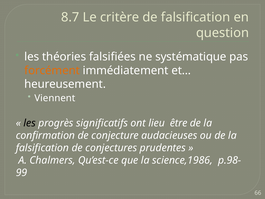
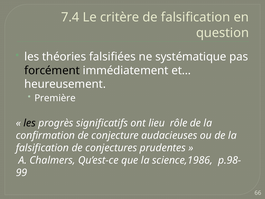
8.7: 8.7 -> 7.4 (70, 17)
forcément colour: orange -> black (52, 70)
Viennent: Viennent -> Première (55, 98)
être: être -> rôle (179, 123)
